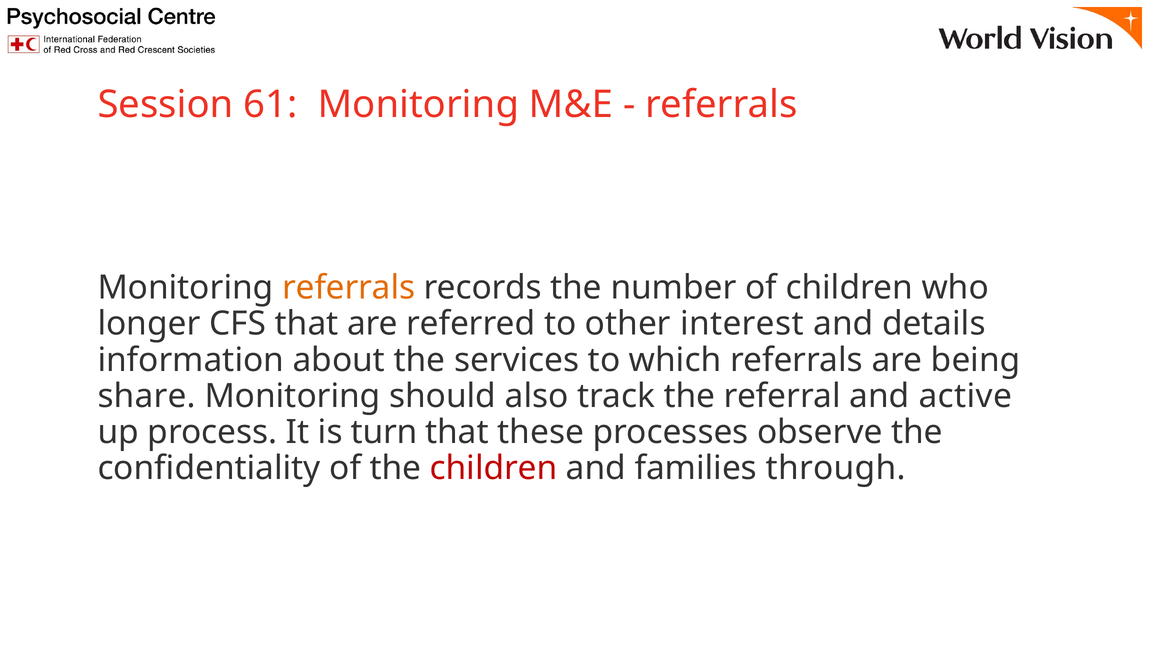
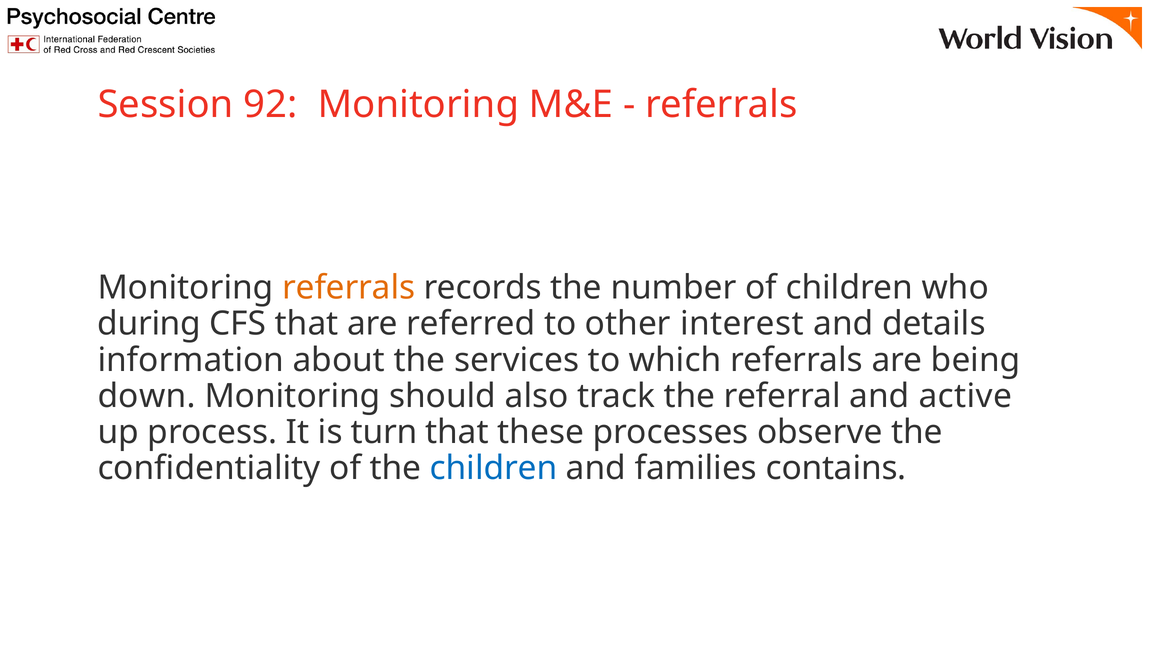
61: 61 -> 92 (271, 105)
longer: longer -> during (149, 324)
share: share -> down (147, 396)
children colour: red -> blue (494, 469)
through: through -> contains (836, 469)
